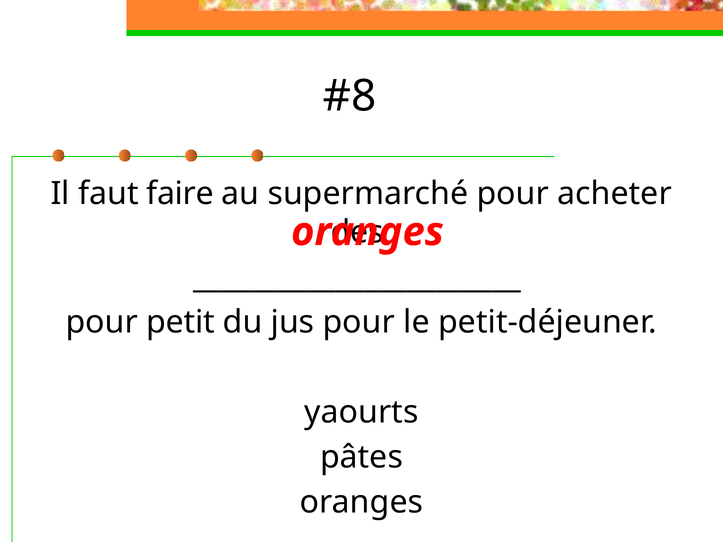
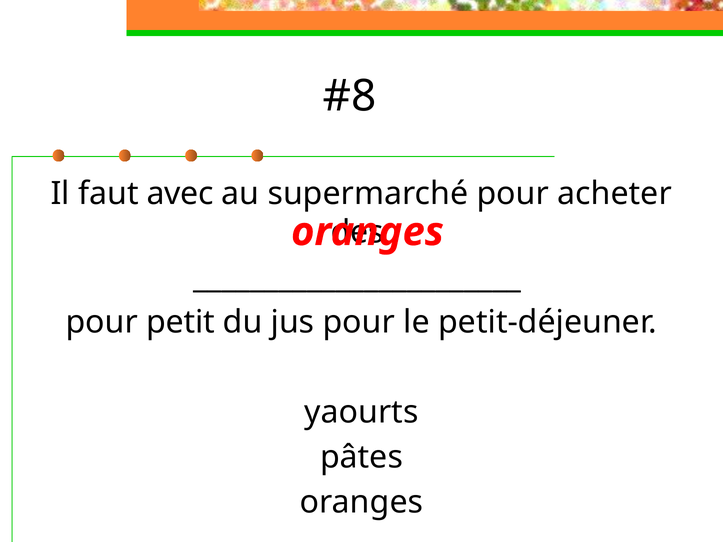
faire: faire -> avec (180, 194)
